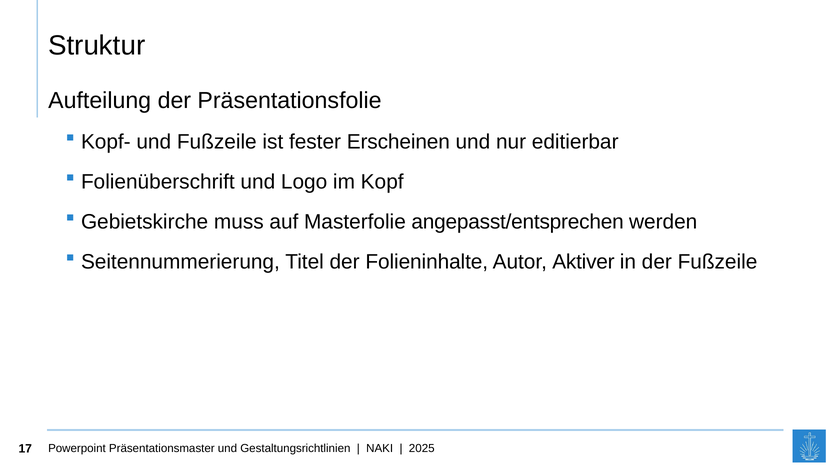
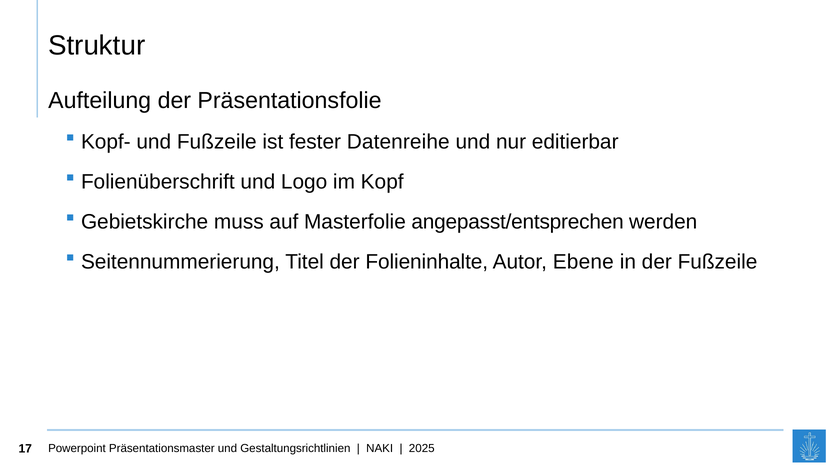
Erscheinen: Erscheinen -> Datenreihe (398, 142)
Aktiver: Aktiver -> Ebene (583, 262)
